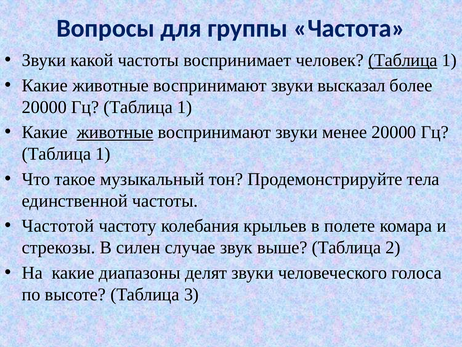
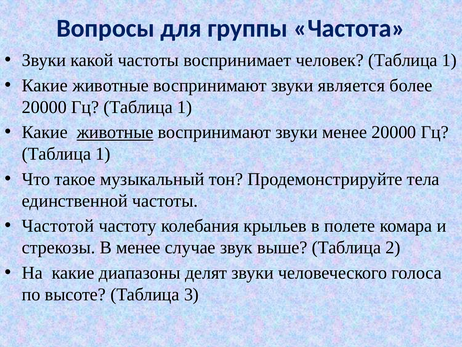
Таблица underline: present -> none (403, 60)
высказал: высказал -> является (351, 85)
В силен: силен -> менее (138, 247)
